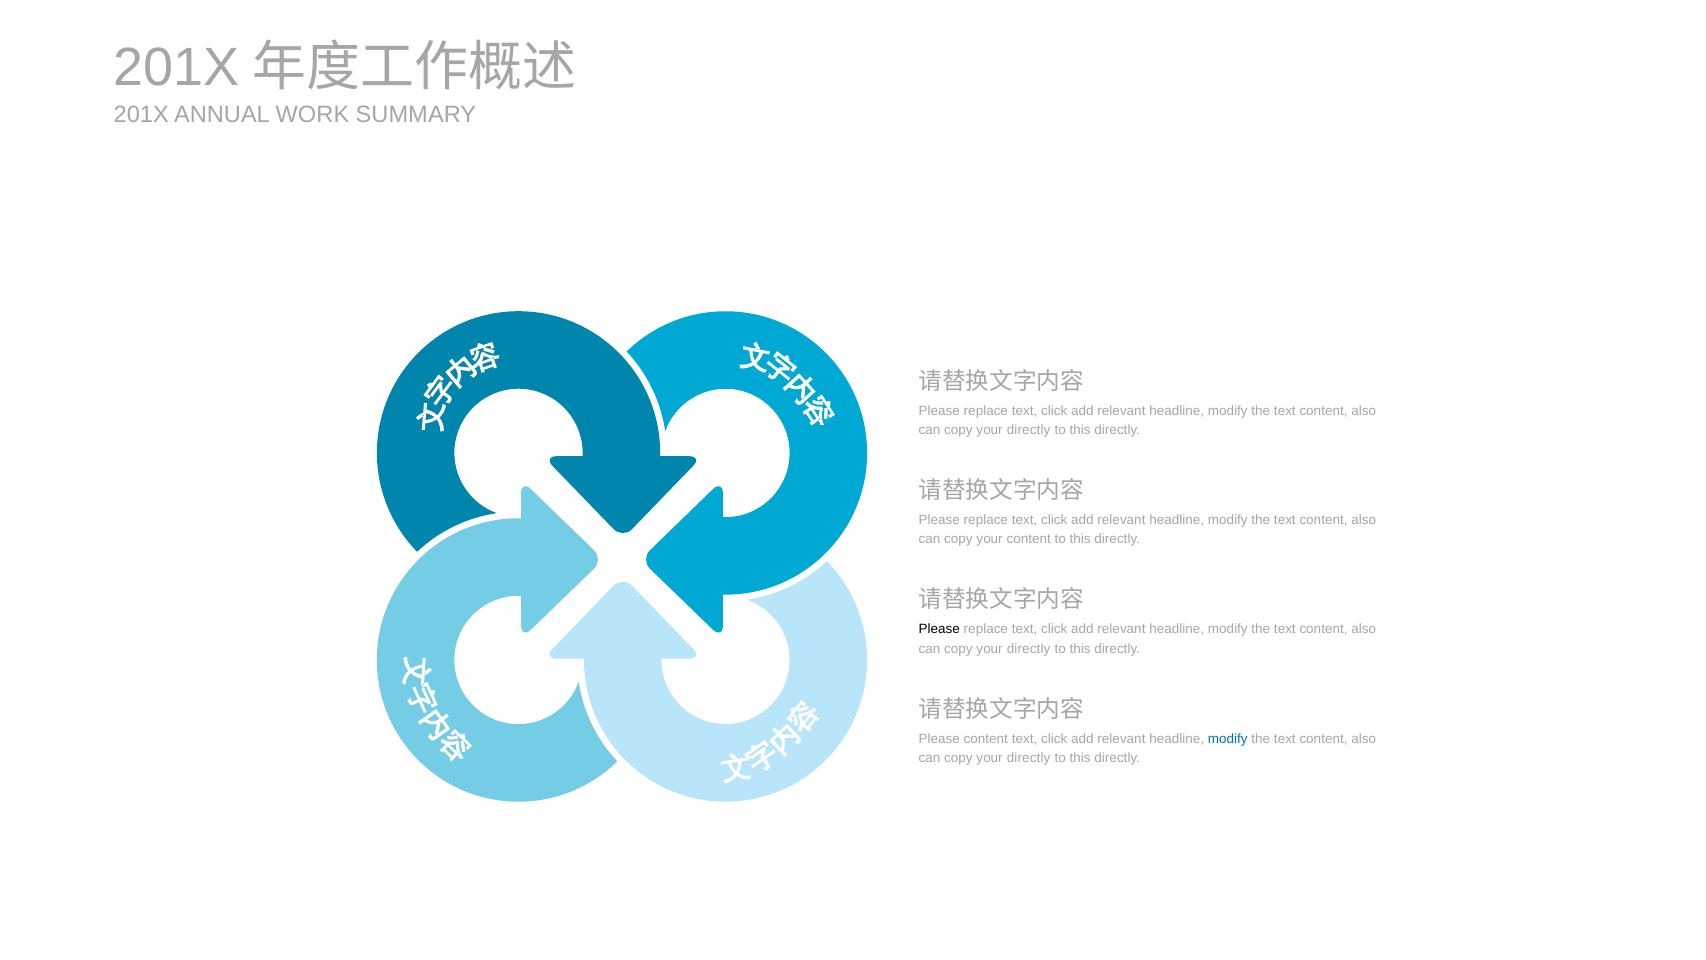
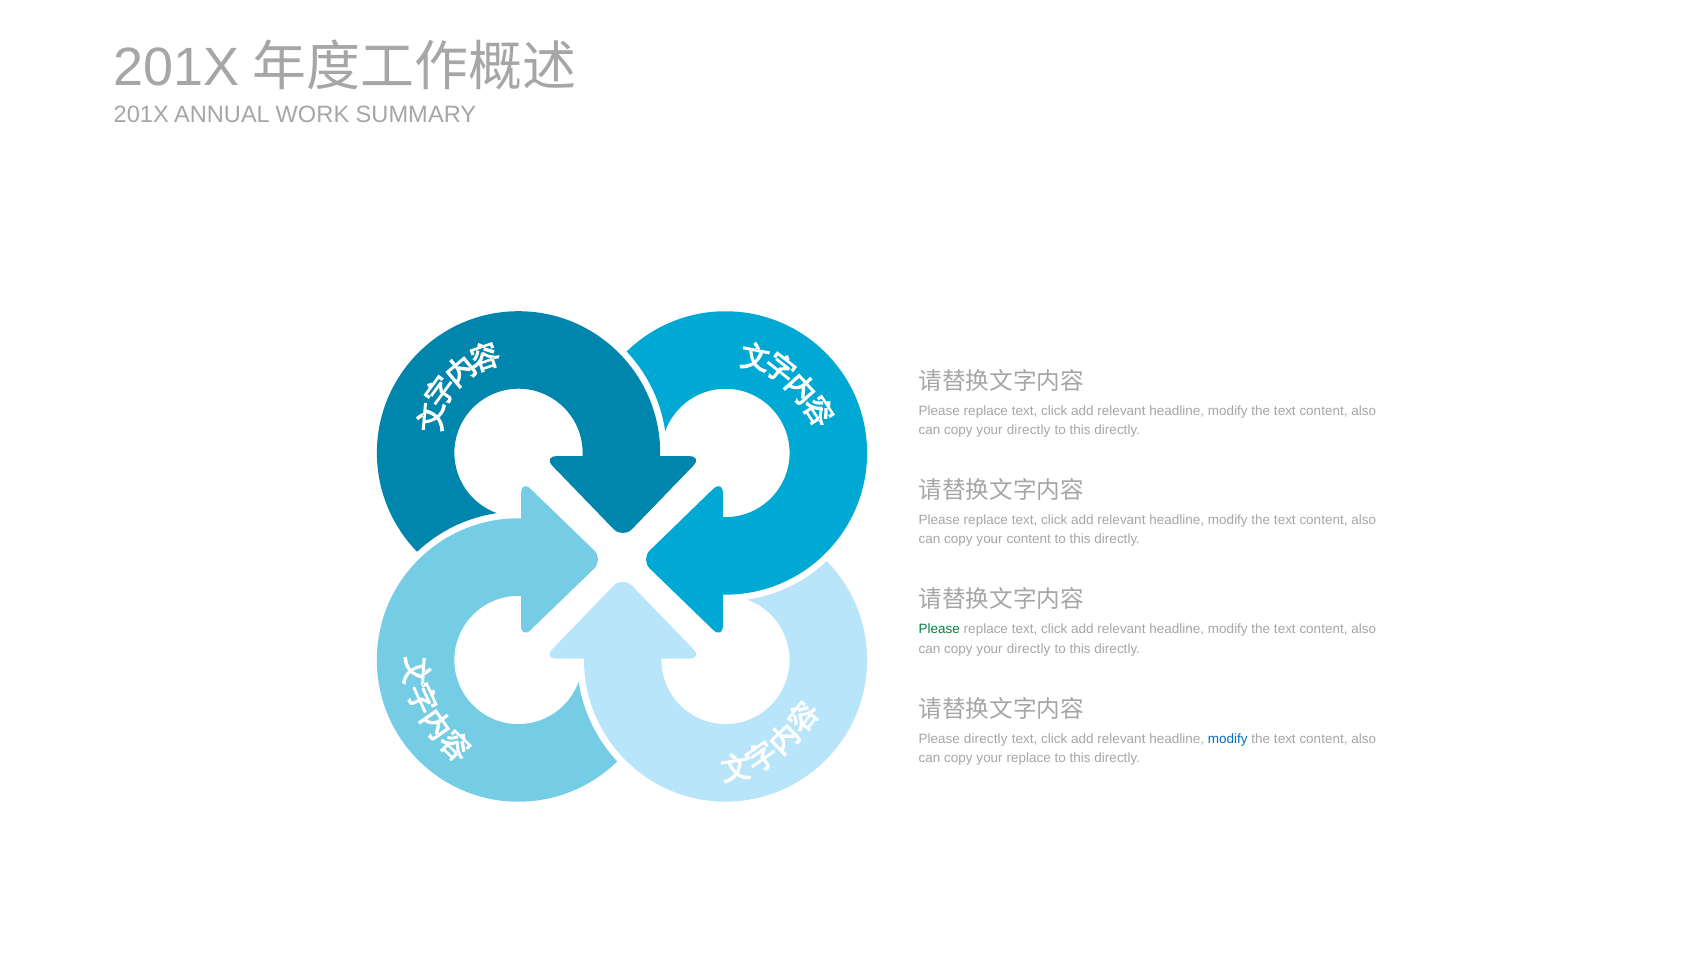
Please colour: black -> green (939, 629)
Please content: content -> directly (986, 738)
directly: directly -> replace (1029, 758)
